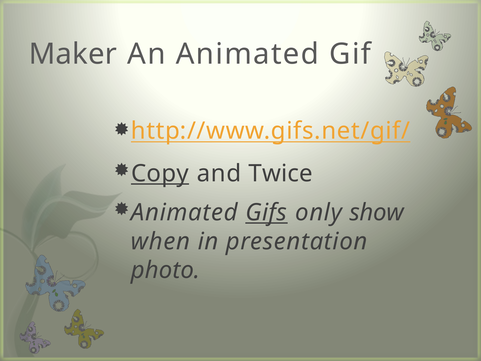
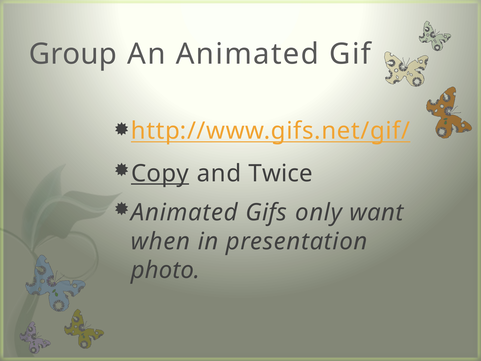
Maker: Maker -> Group (73, 54)
Gifs underline: present -> none (266, 212)
show: show -> want (377, 212)
